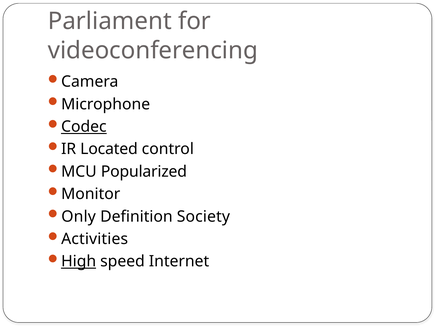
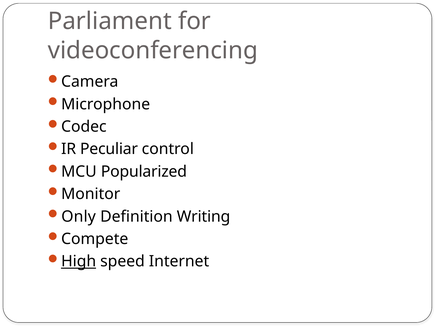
Codec underline: present -> none (84, 126)
Located: Located -> Peculiar (109, 149)
Society: Society -> Writing (204, 216)
Activities: Activities -> Compete (95, 238)
